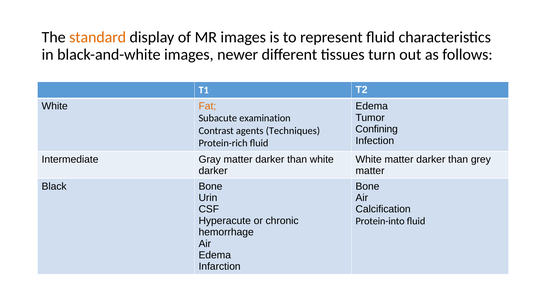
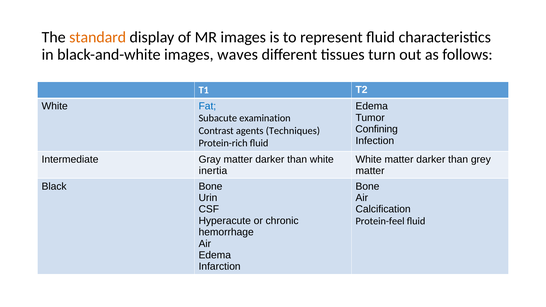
newer: newer -> waves (238, 54)
Fat colour: orange -> blue (207, 106)
darker: darker -> inertia (213, 171)
Protein-into: Protein-into -> Protein-feel (380, 221)
